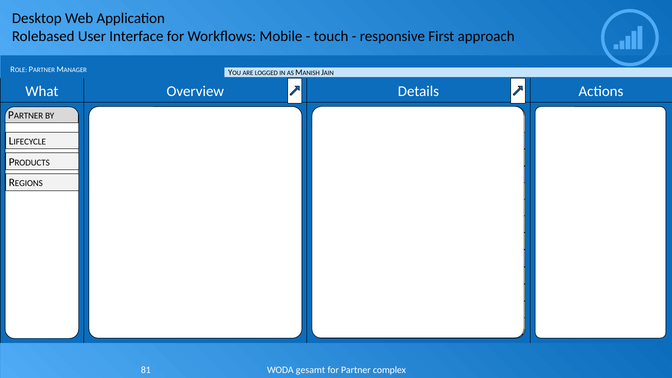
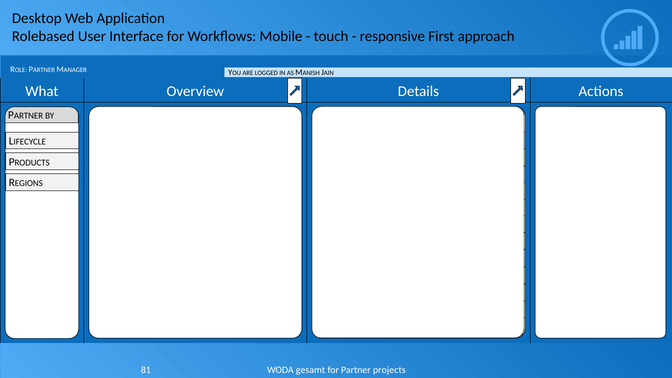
complex: complex -> projects (389, 370)
